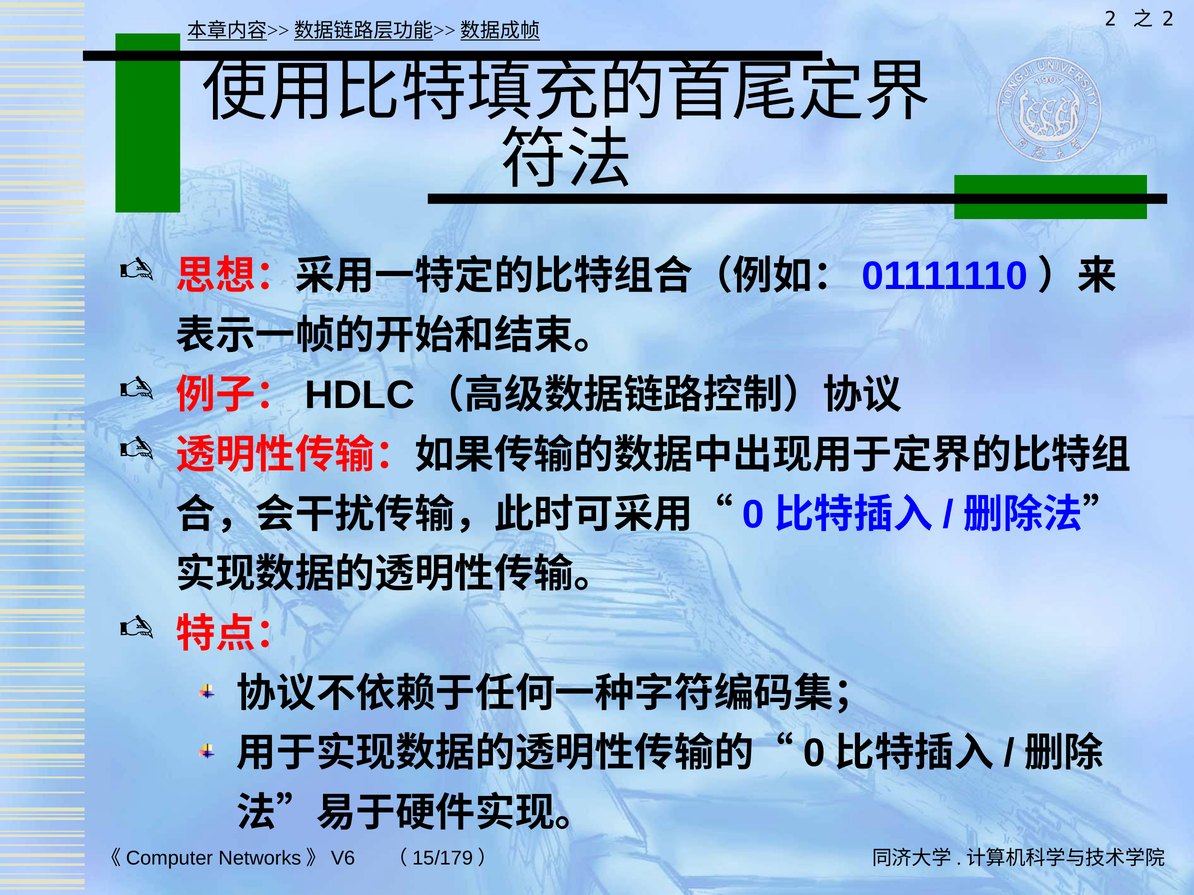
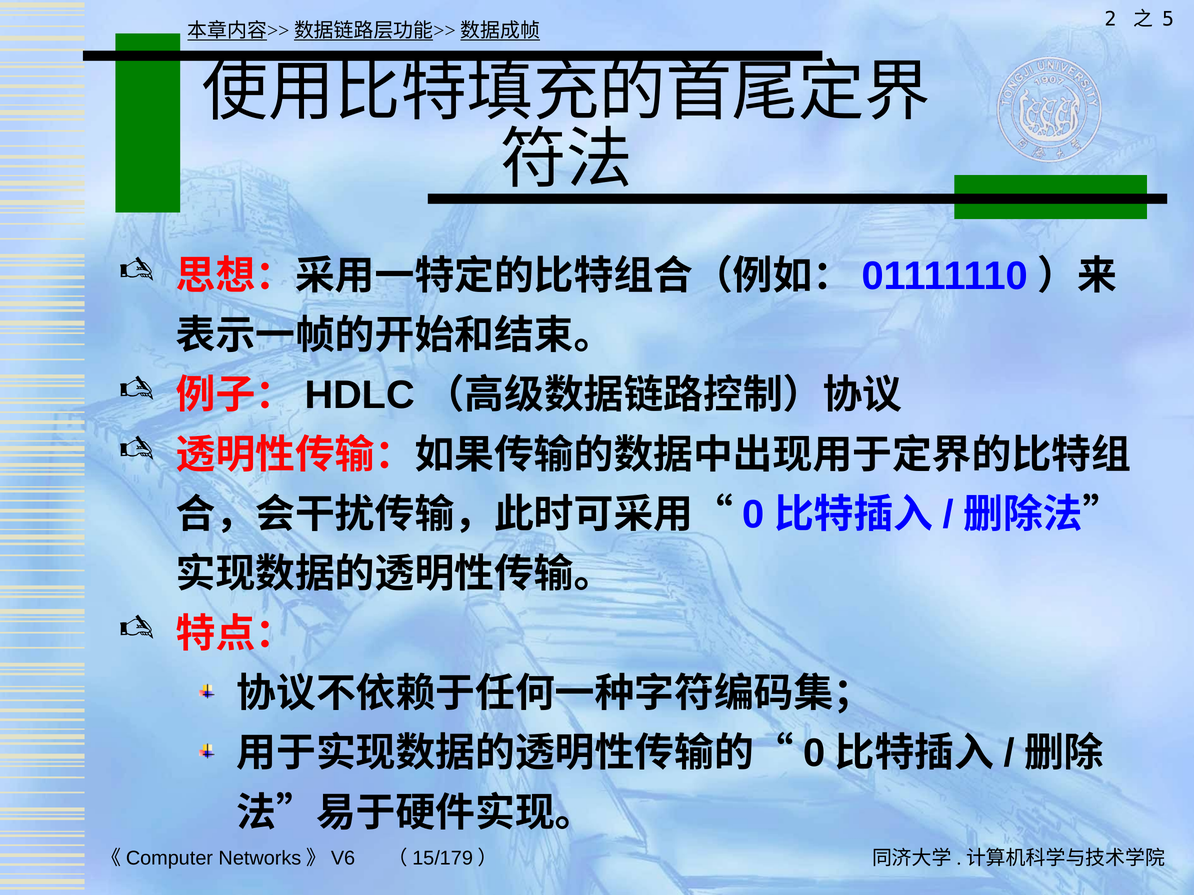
2: 2 -> 5 (1168, 19)
